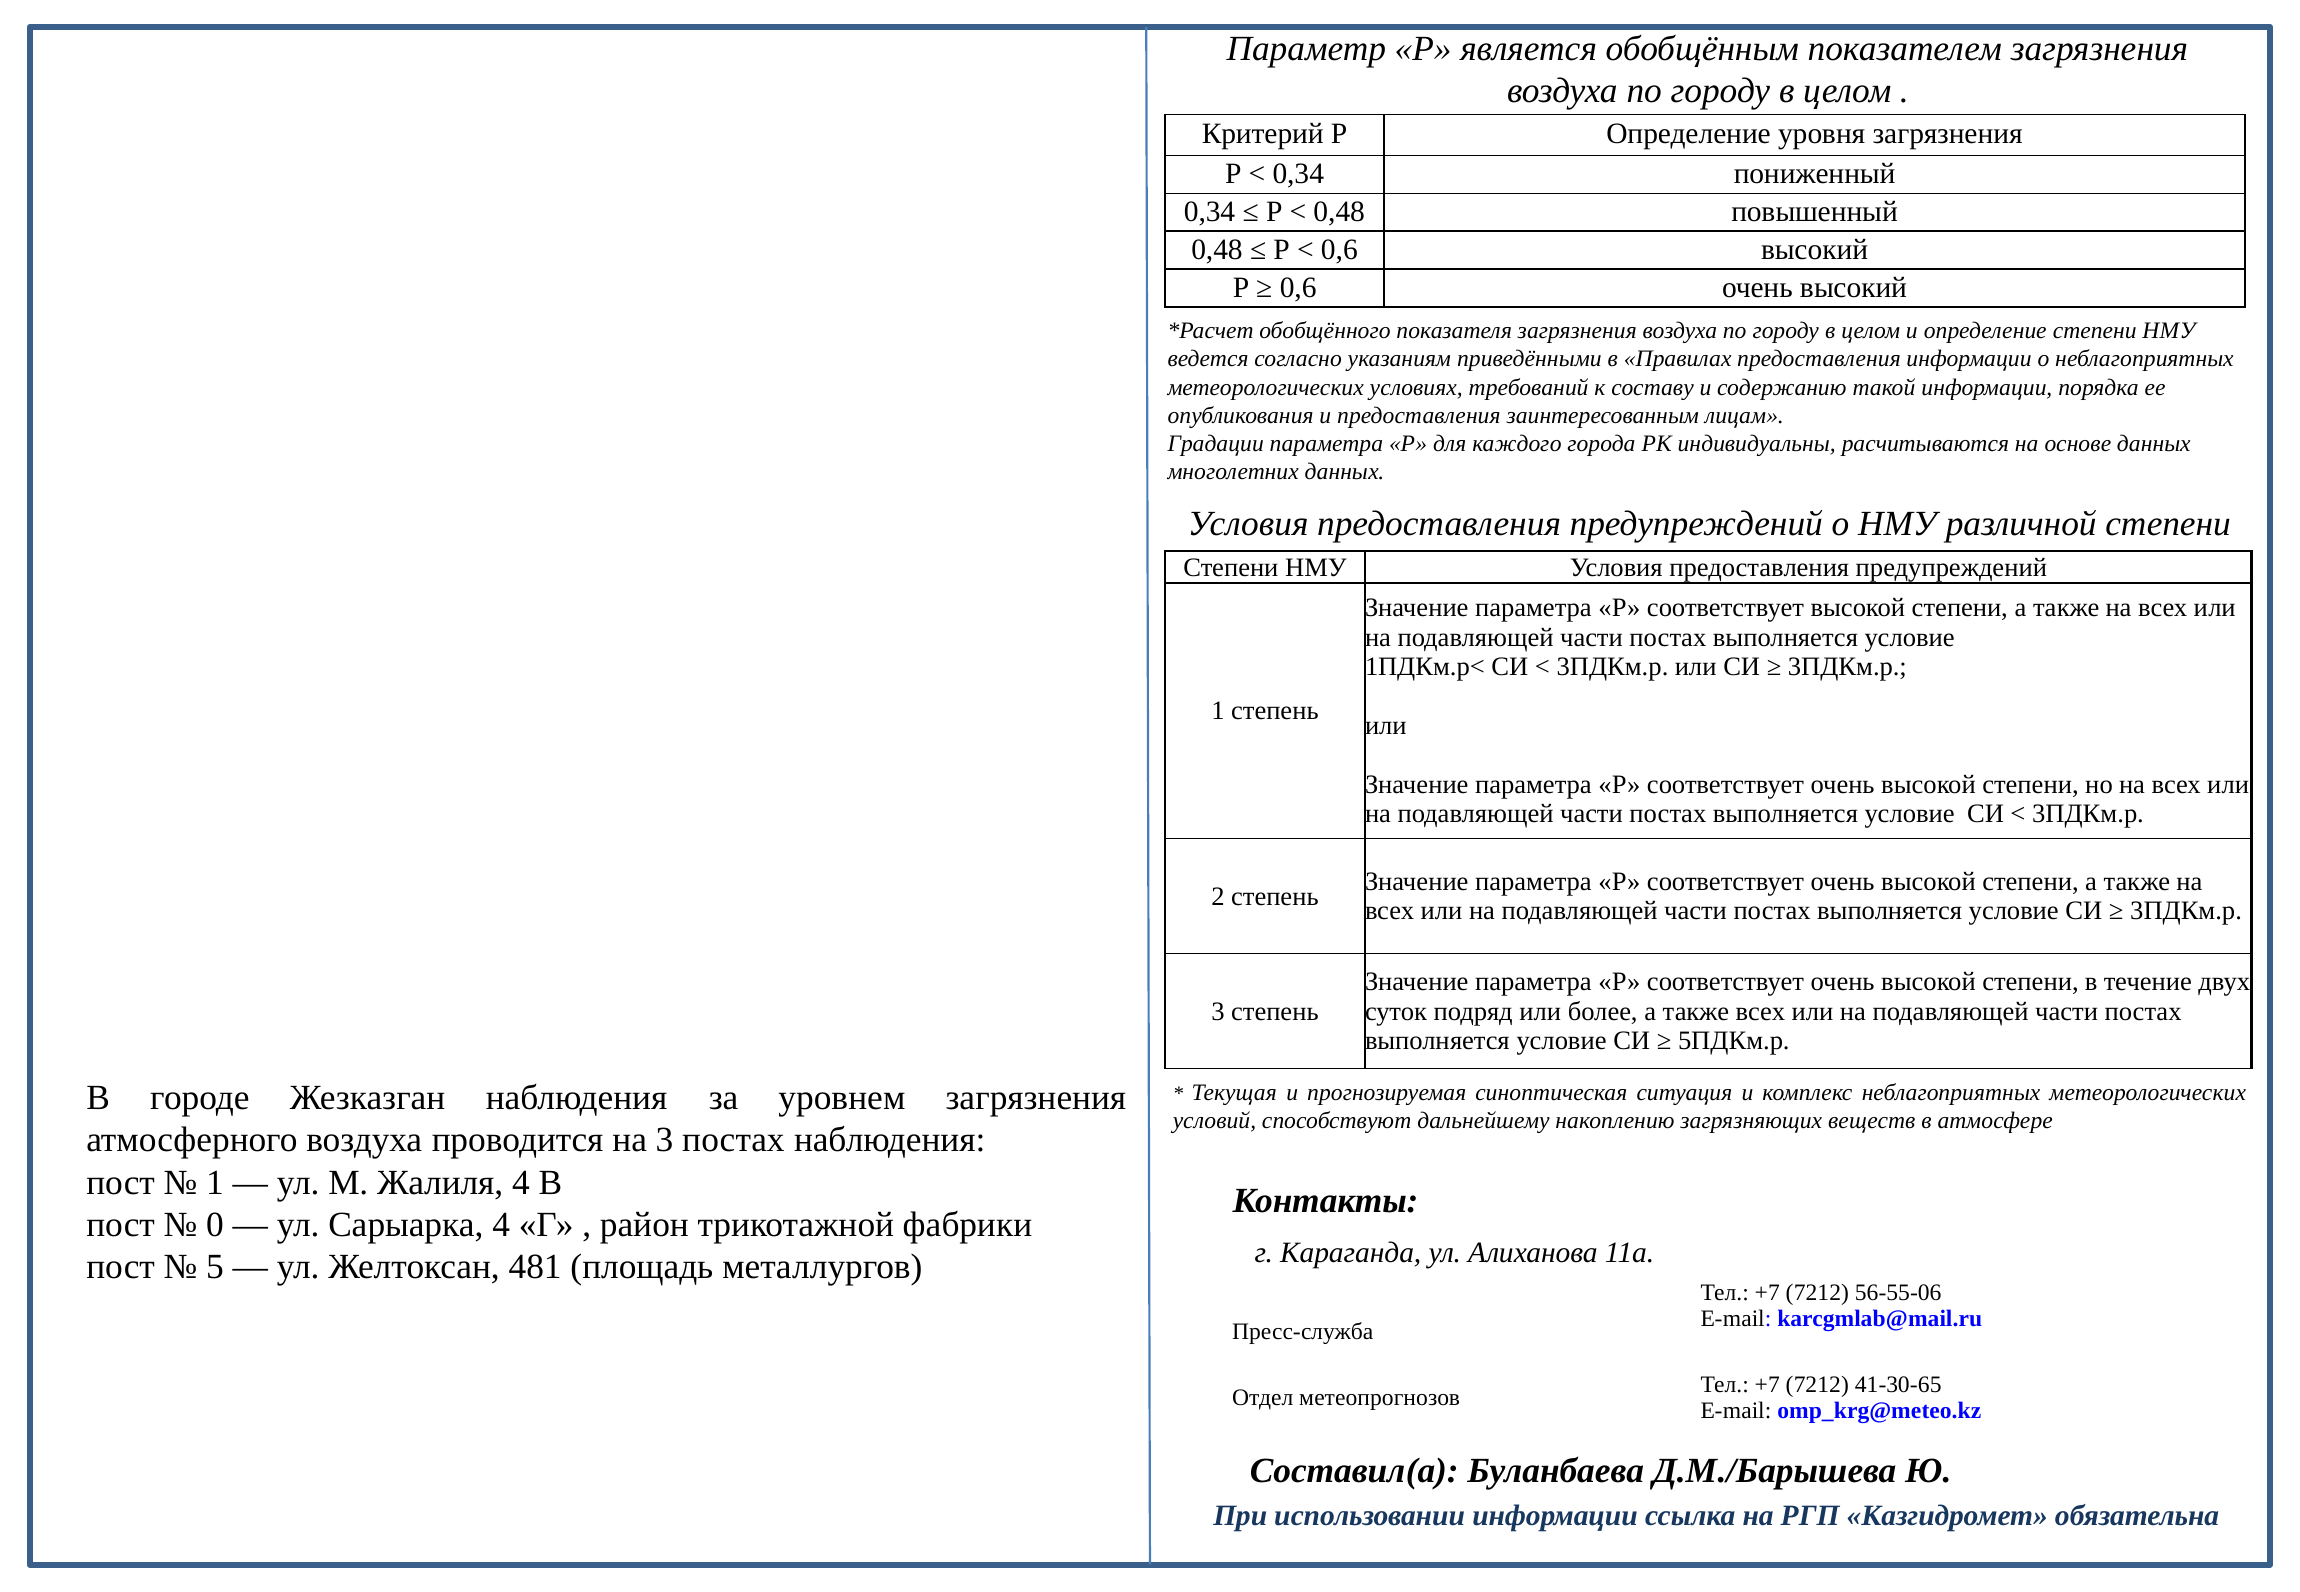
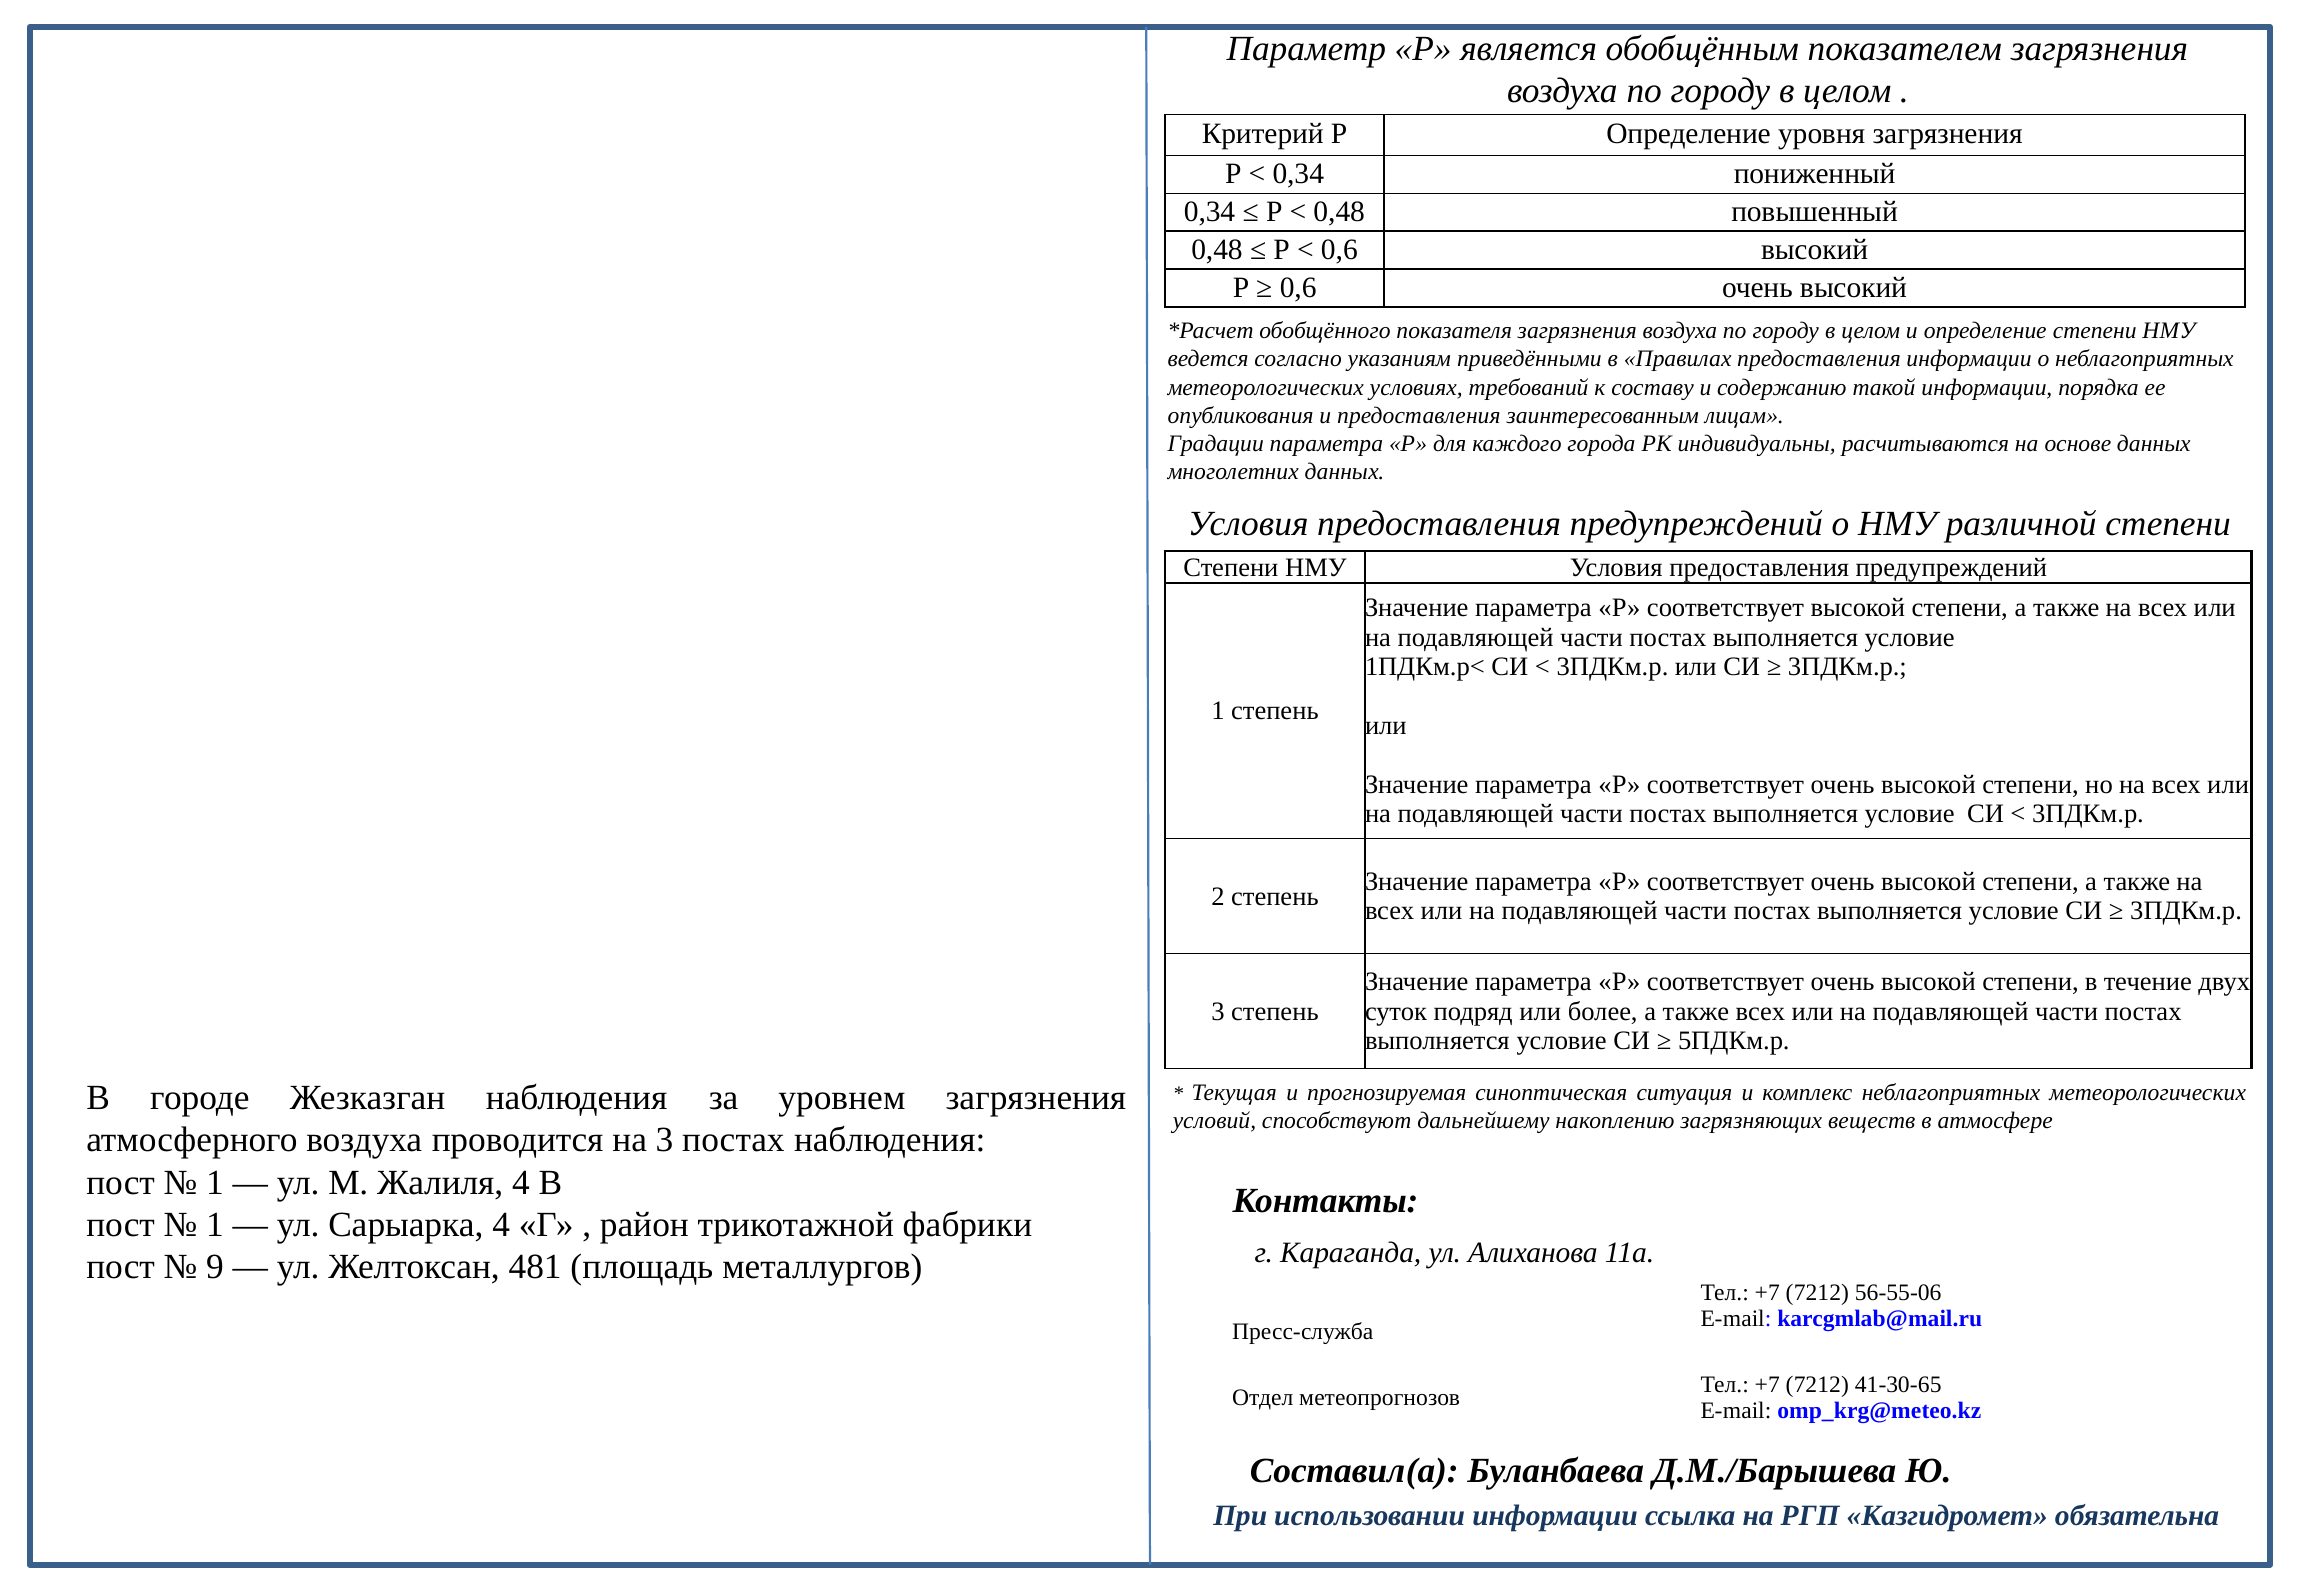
0: 0 -> 1 (215, 1225)
5: 5 -> 9 (215, 1268)
